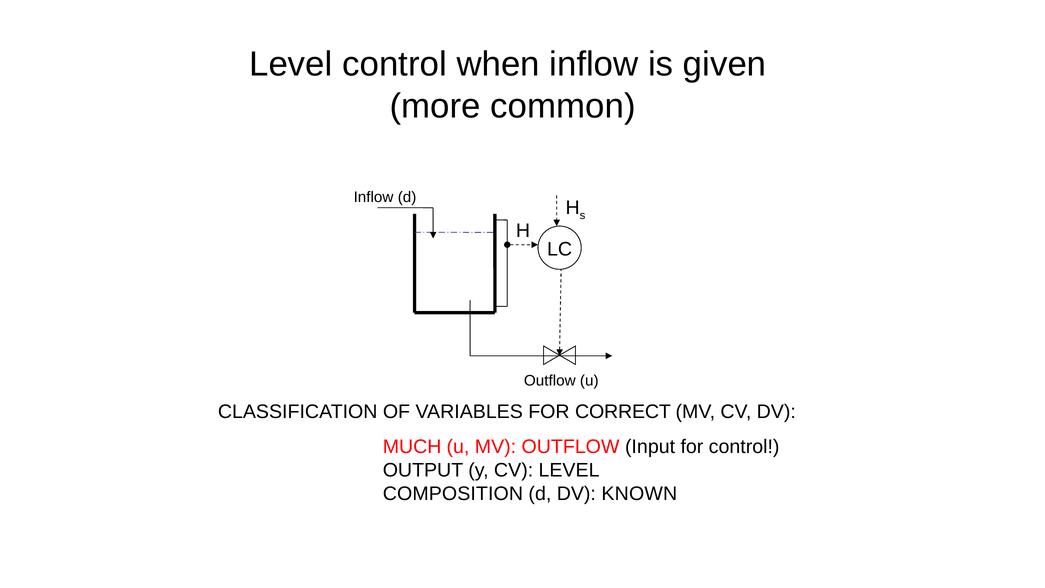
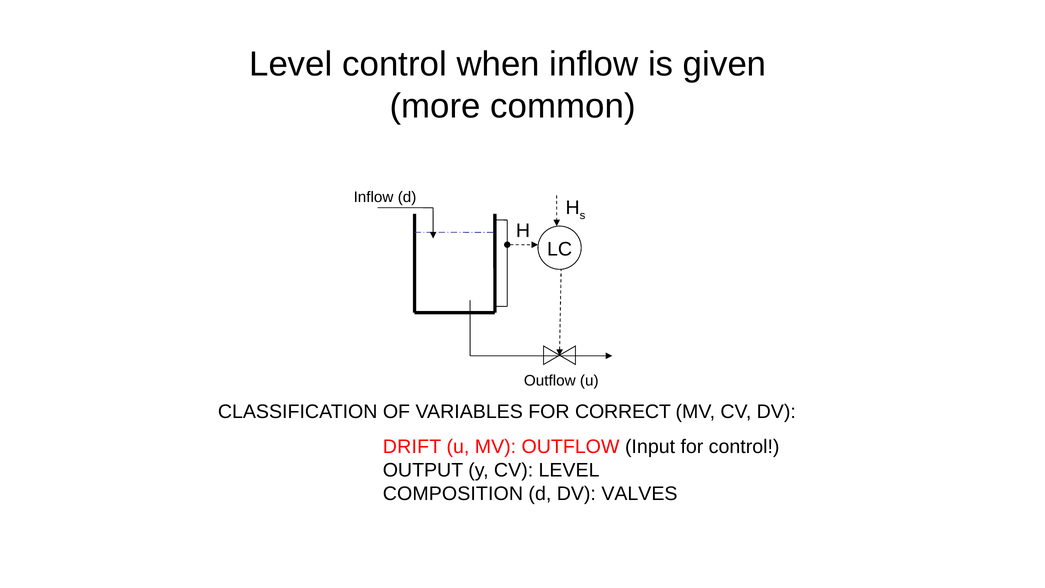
MUCH: MUCH -> DRIFT (412, 447)
KNOWN: KNOWN -> VALVES (639, 494)
